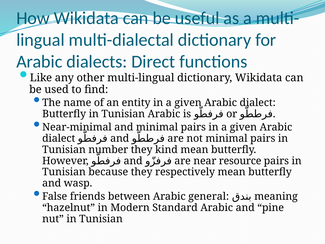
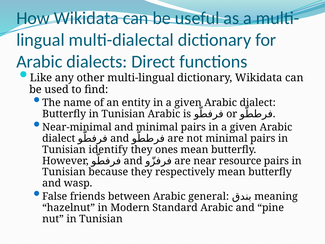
number: number -> identify (108, 149)
kind: kind -> ones (167, 149)
